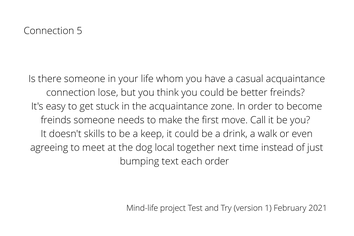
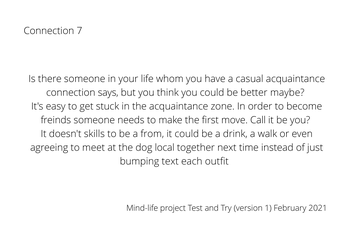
5: 5 -> 7 (79, 31)
lose: lose -> says (108, 93)
better freinds: freinds -> maybe (287, 93)
keep: keep -> from (152, 134)
each order: order -> outfit (217, 161)
